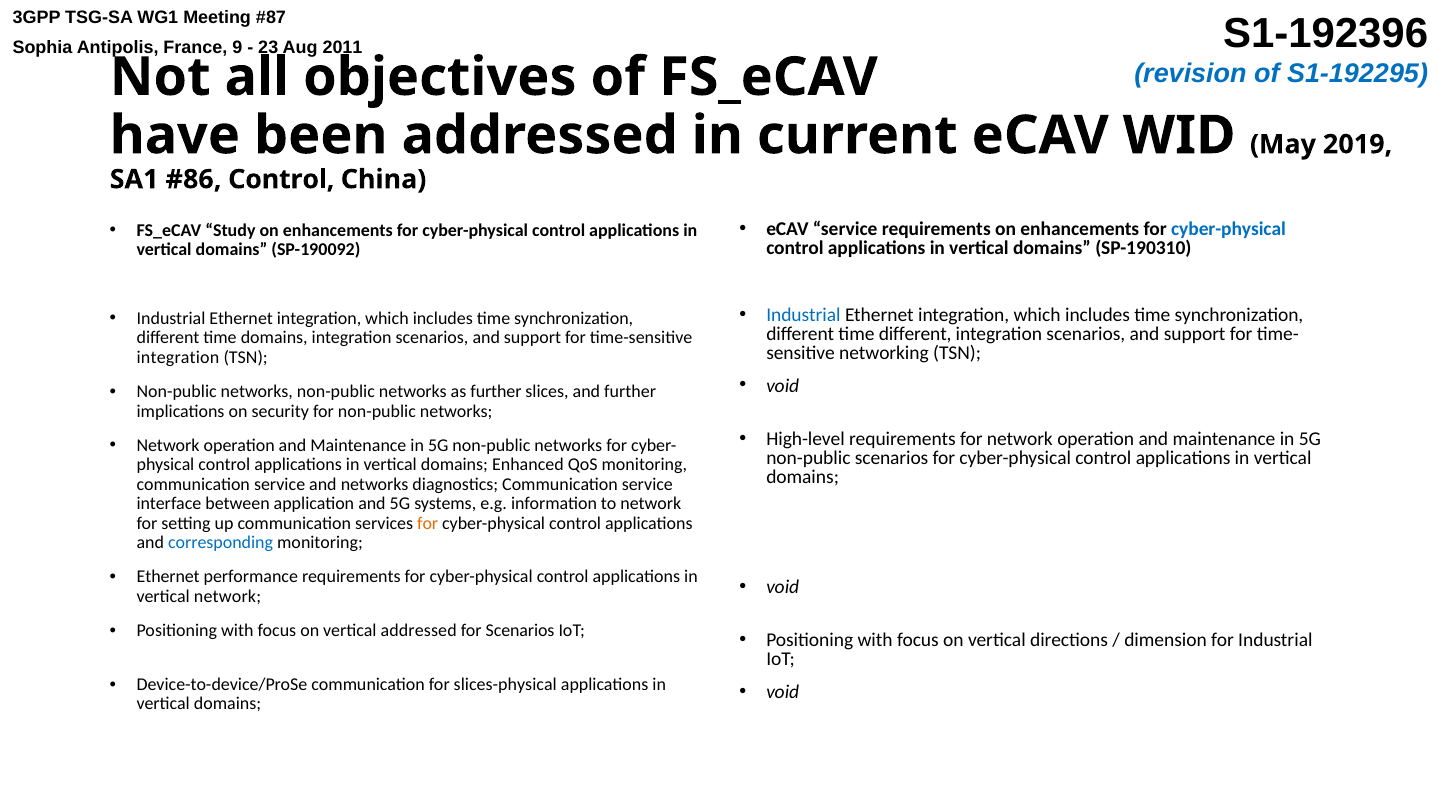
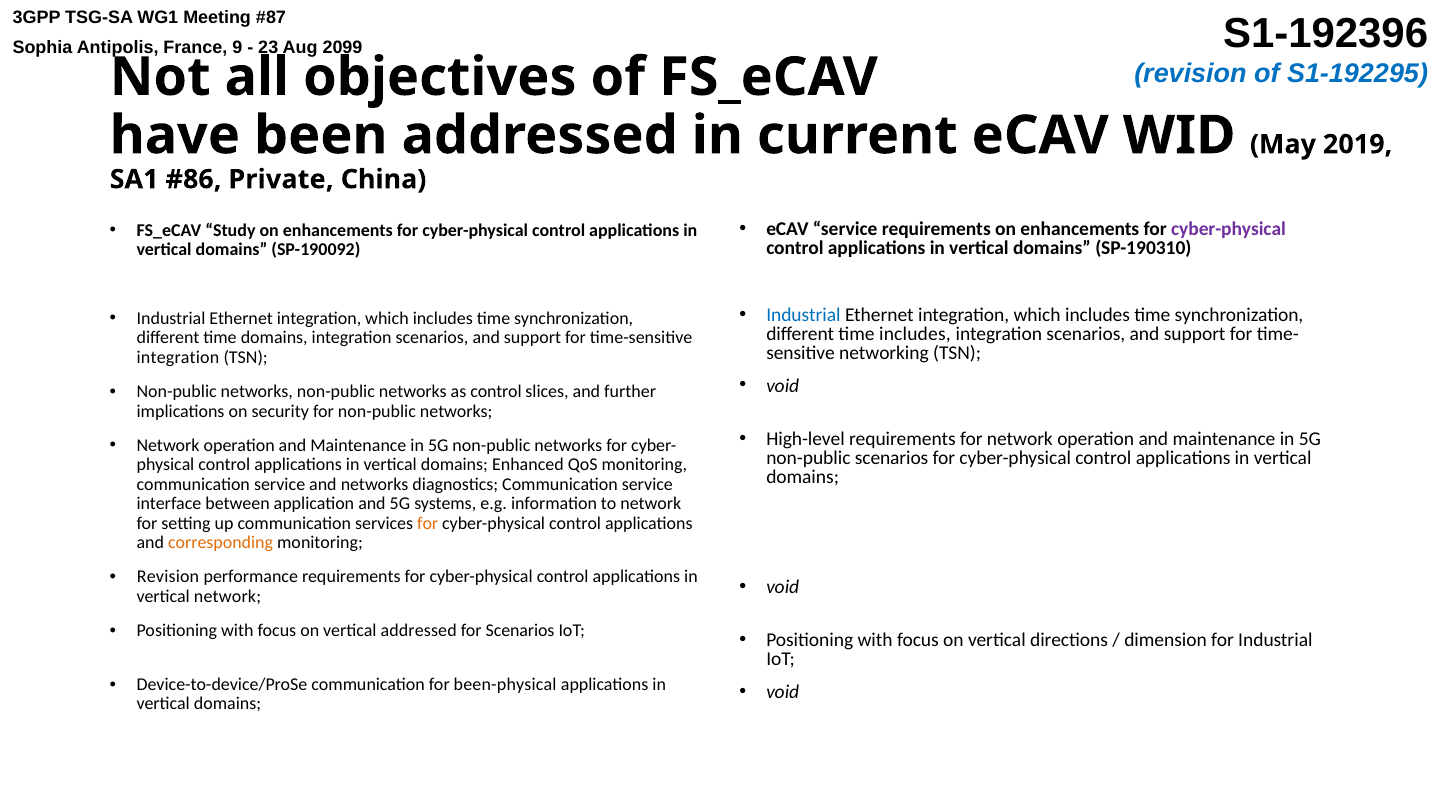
2011: 2011 -> 2099 (342, 48)
Control: Control -> Private (281, 179)
cyber-physical colour: blue -> purple (1229, 230)
time different: different -> includes (915, 334)
as further: further -> control (496, 392)
corresponding colour: blue -> orange (221, 543)
Ethernet: Ethernet -> Revision (168, 577)
slices-physical: slices-physical -> been-physical (505, 685)
